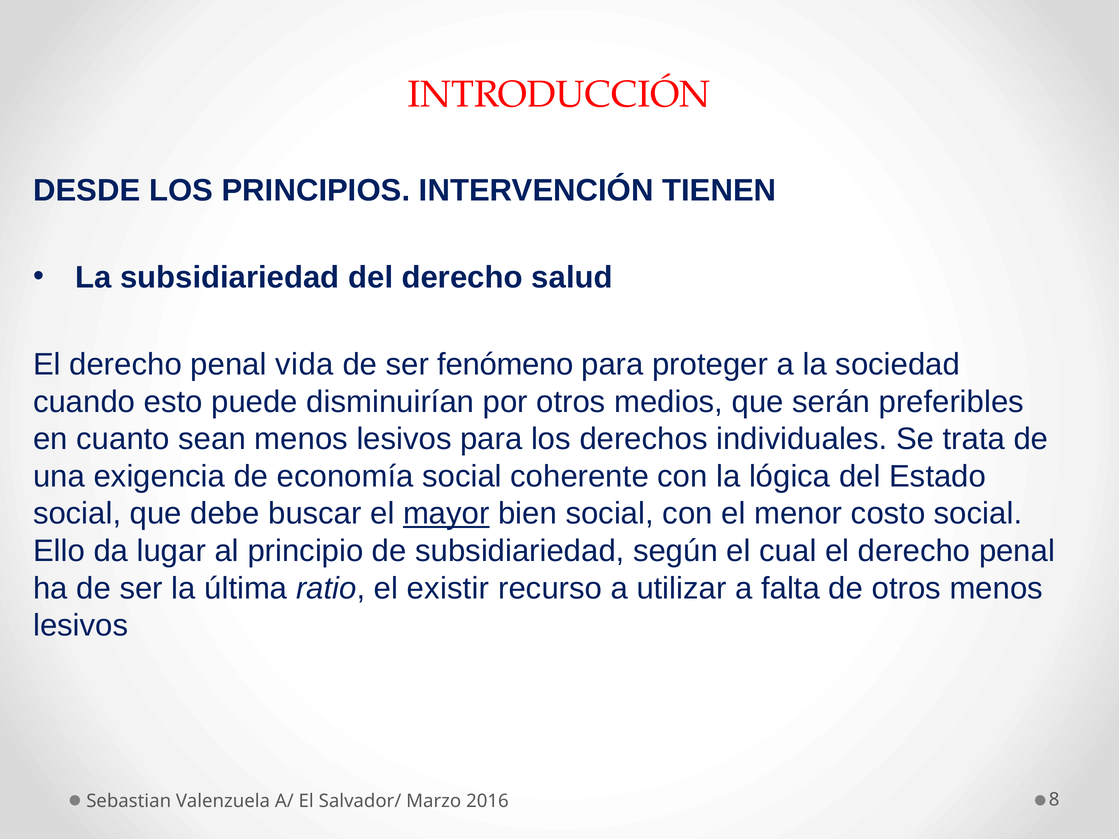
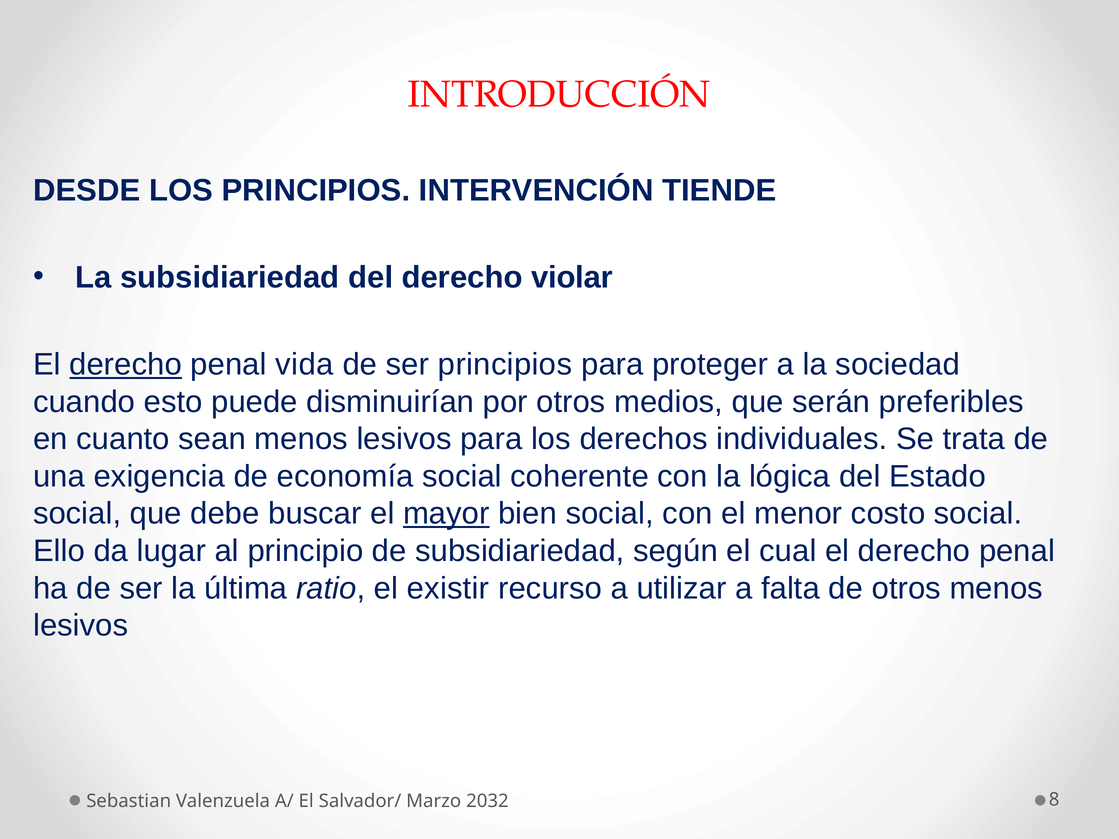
TIENEN: TIENEN -> TIENDE (719, 190)
salud: salud -> violar (572, 278)
derecho underline: none -> present (126, 365)
ser fenómeno: fenómeno -> principios (505, 365)
2016: 2016 -> 2032 (487, 801)
